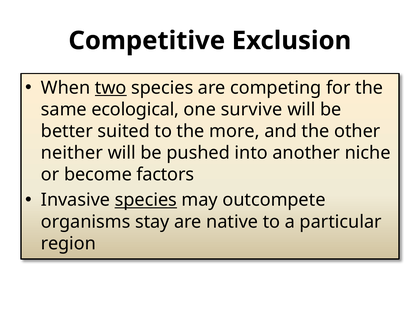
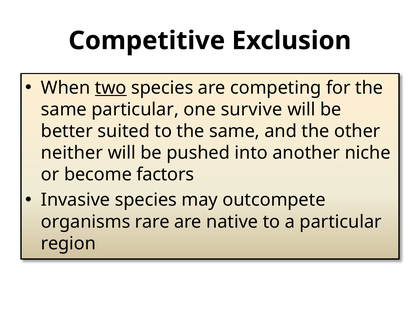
same ecological: ecological -> particular (135, 109)
to the more: more -> same (235, 131)
species underline: present -> none (146, 200)
stay: stay -> rare (152, 222)
